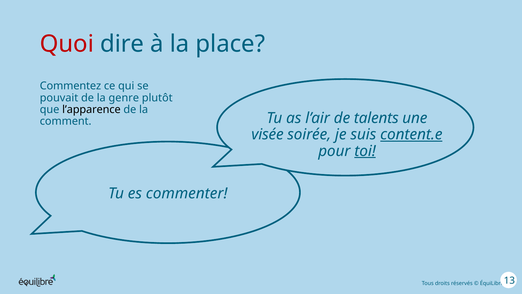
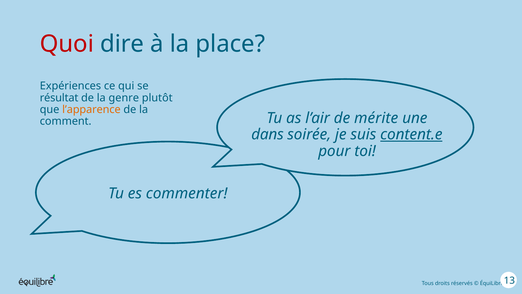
Commentez: Commentez -> Expériences (70, 86)
pouvait: pouvait -> résultat (59, 98)
l’apparence colour: black -> orange (91, 109)
talents: talents -> mérite (376, 118)
visée: visée -> dans (268, 134)
toi underline: present -> none (365, 151)
